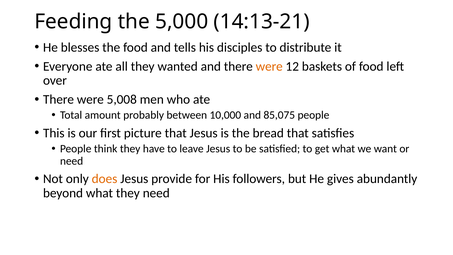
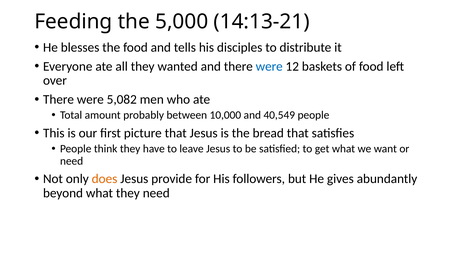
were colour: orange -> blue (269, 66)
5,008: 5,008 -> 5,082 (122, 99)
85,075: 85,075 -> 40,549 (279, 115)
